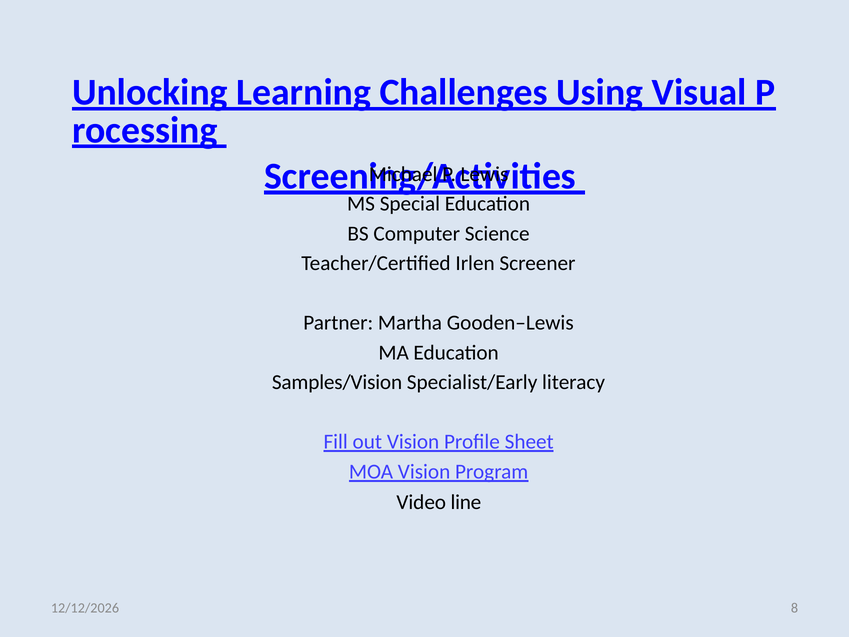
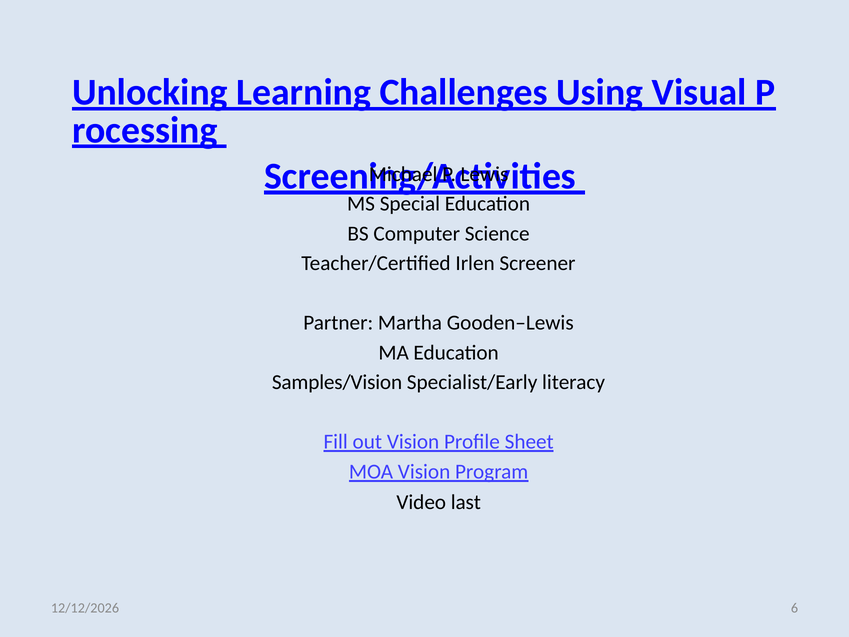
line: line -> last (466, 502)
8: 8 -> 6 (795, 608)
